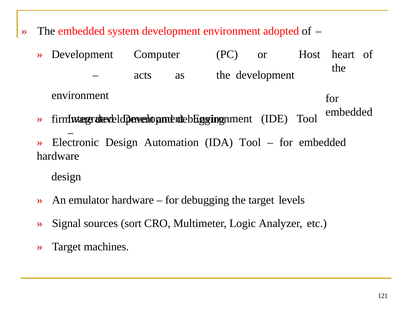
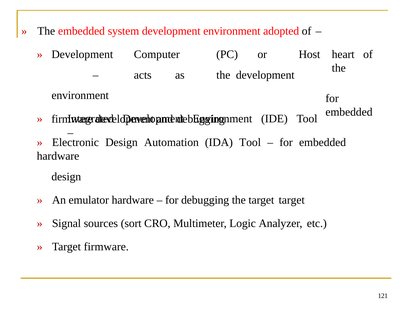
target levels: levels -> target (292, 200)
Target machines: machines -> firmware (106, 247)
